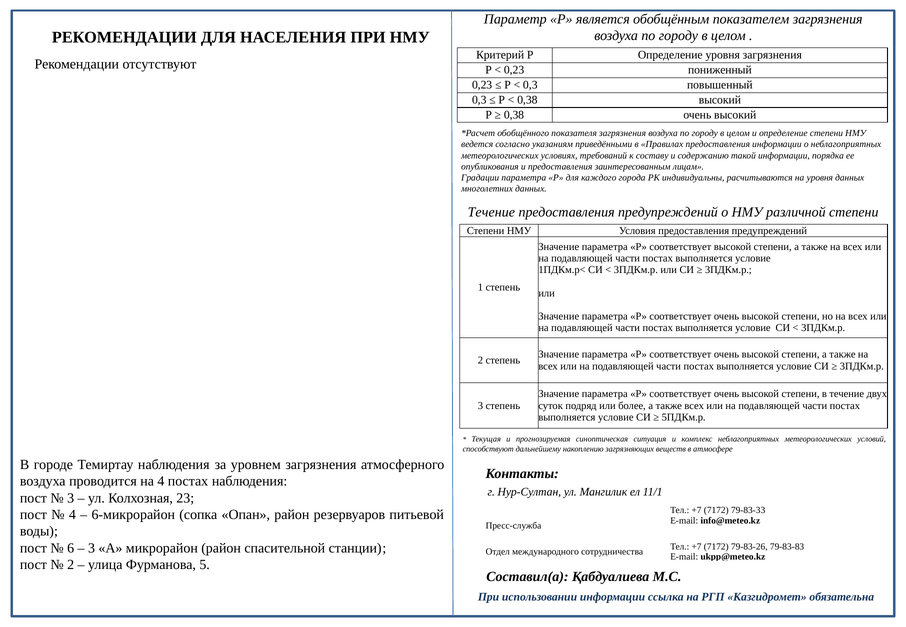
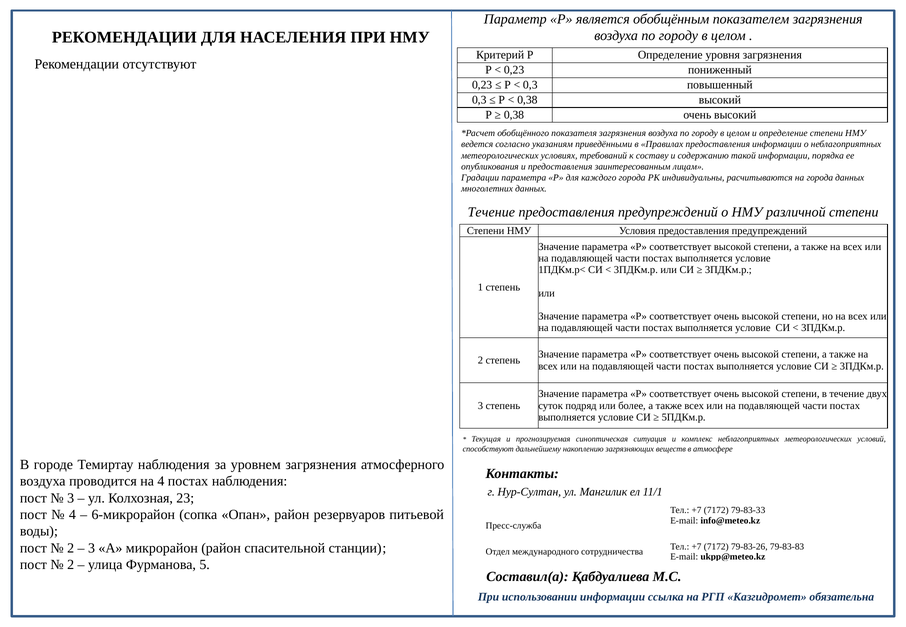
на уровня: уровня -> города (820, 178)
6: 6 -> 2 (71, 548)
